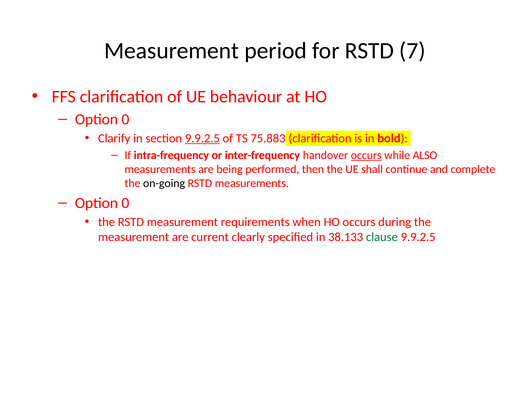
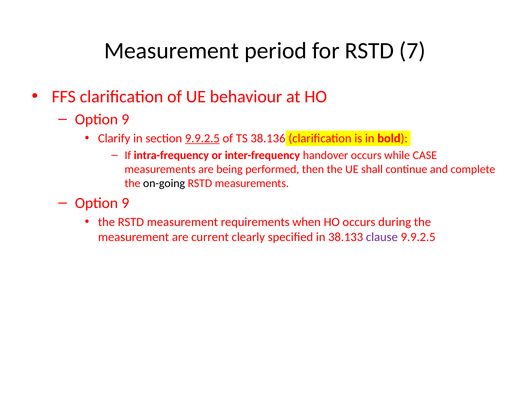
0: 0 -> 9 (125, 119)
75.883: 75.883 -> 38.136 (268, 139)
occurs underline: present -> none (366, 155)
ALSO: ALSO -> CASE (425, 155)
0: 0 -> 9 (125, 203)
clause colour: green -> purple (382, 237)
